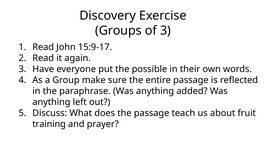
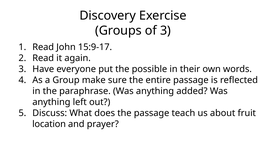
training: training -> location (49, 124)
